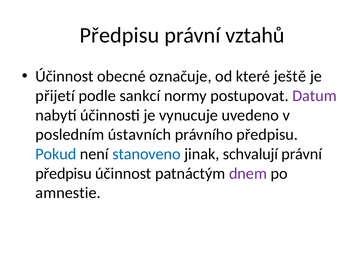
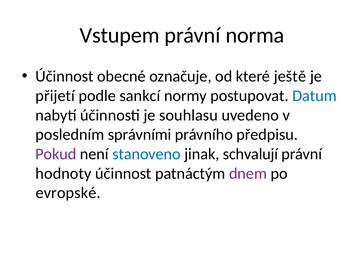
Předpisu: Předpisu -> Vstupem (120, 35)
vztahů: vztahů -> norma (255, 35)
Datum colour: purple -> blue (314, 96)
vynucuje: vynucuje -> souhlasu (189, 115)
ústavních: ústavních -> správními (140, 135)
Pokud colour: blue -> purple (56, 154)
předpisu: předpisu -> hodnoty (63, 173)
amnestie: amnestie -> evropské (68, 193)
